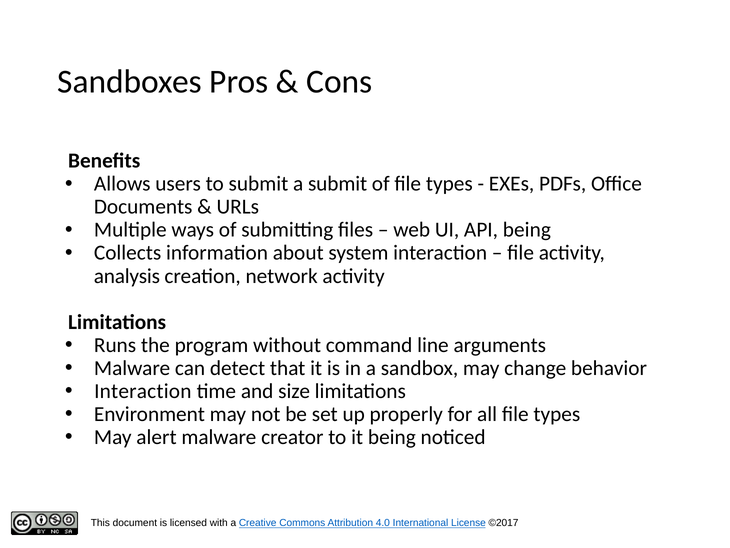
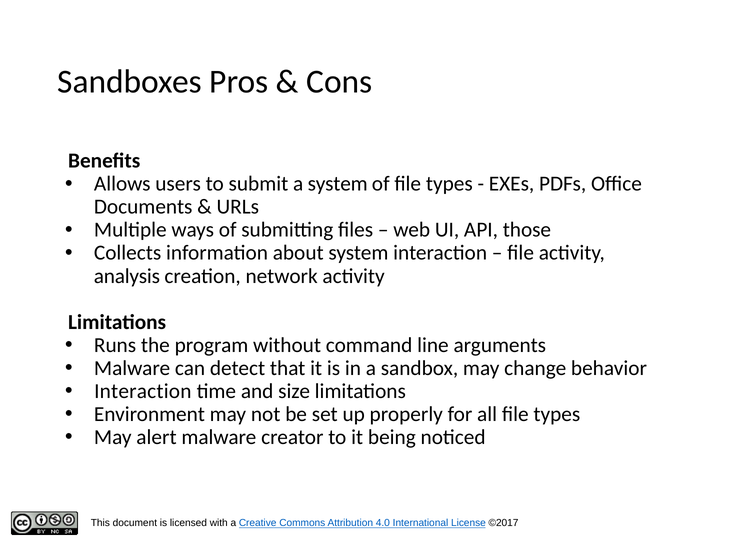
a submit: submit -> system (338, 184)
API being: being -> those (527, 230)
